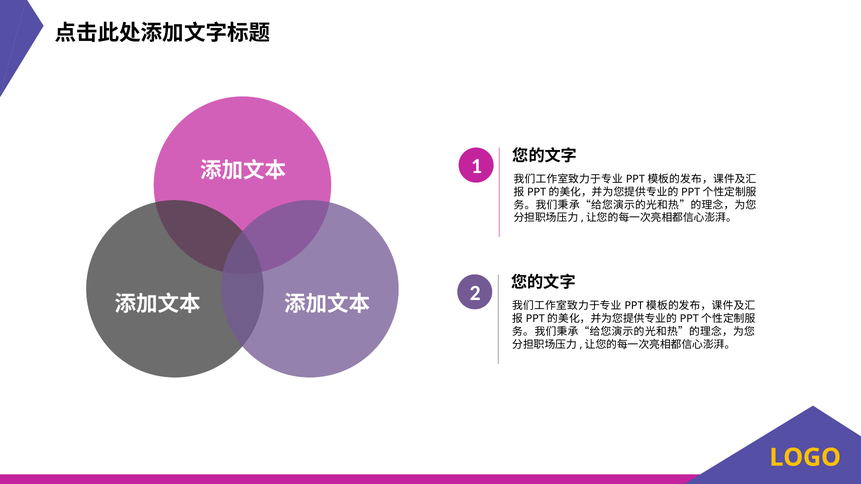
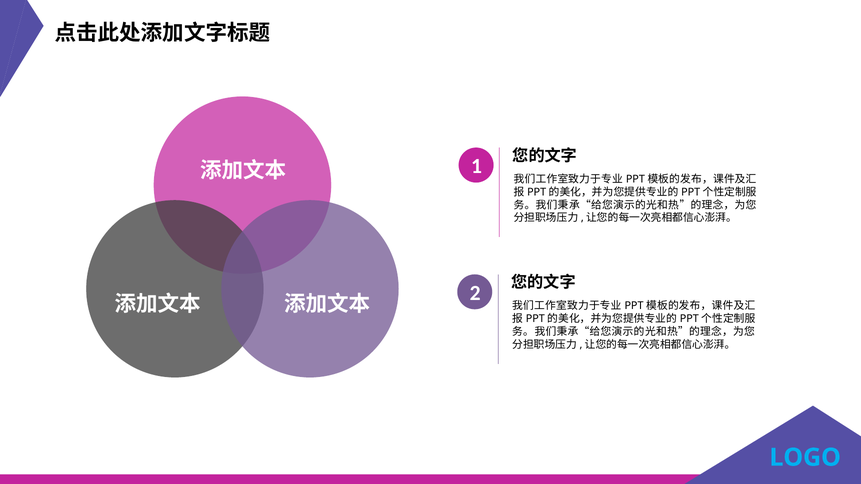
LOGO colour: yellow -> light blue (805, 458)
